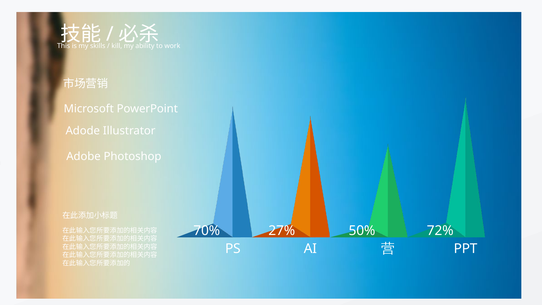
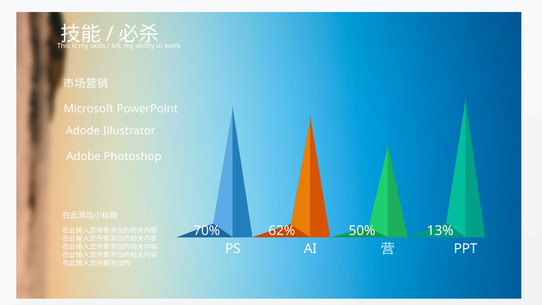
27%: 27% -> 62% (282, 231)
72%: 72% -> 13% (440, 231)
